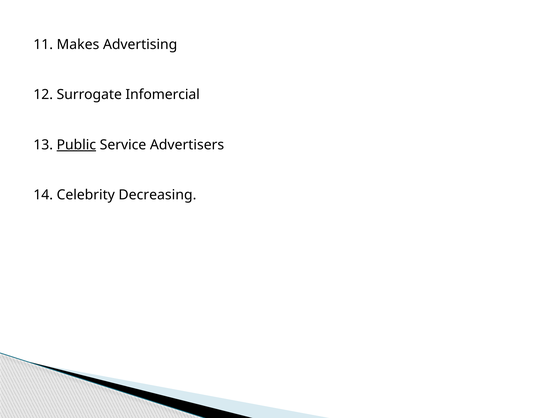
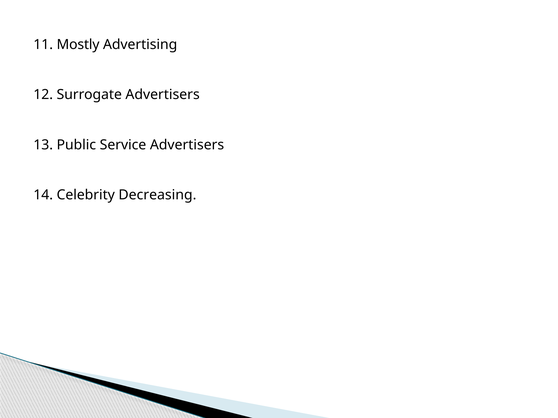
Makes: Makes -> Mostly (78, 45)
Surrogate Infomercial: Infomercial -> Advertisers (163, 95)
Public underline: present -> none (76, 145)
